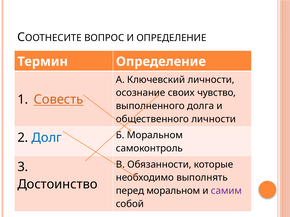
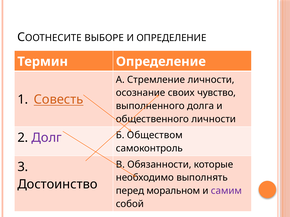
ВОПРОС: ВОПРОС -> ВЫБОРЕ (104, 38)
Ключевский: Ключевский -> Стремление (156, 80)
Долг colour: blue -> purple (47, 138)
Б Моральном: Моральном -> Обществом (155, 136)
